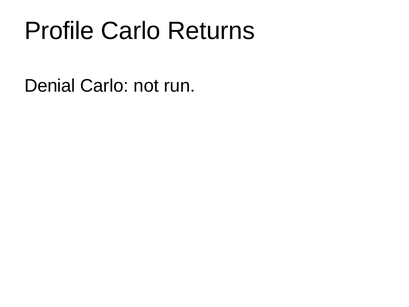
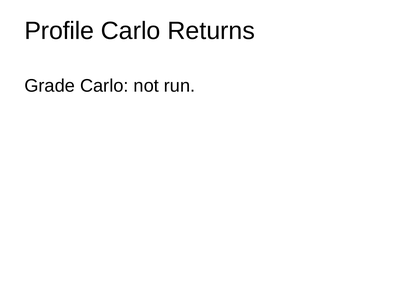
Denial: Denial -> Grade (50, 86)
